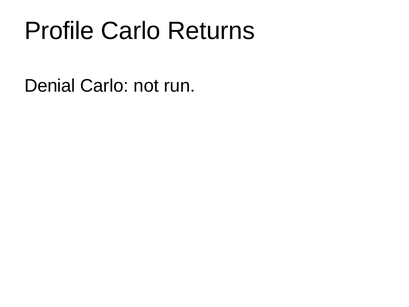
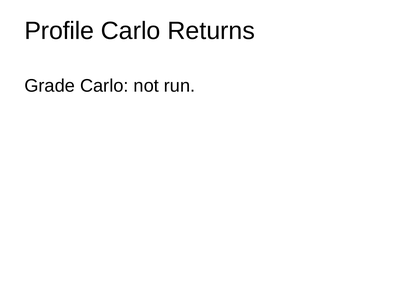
Denial: Denial -> Grade (50, 86)
